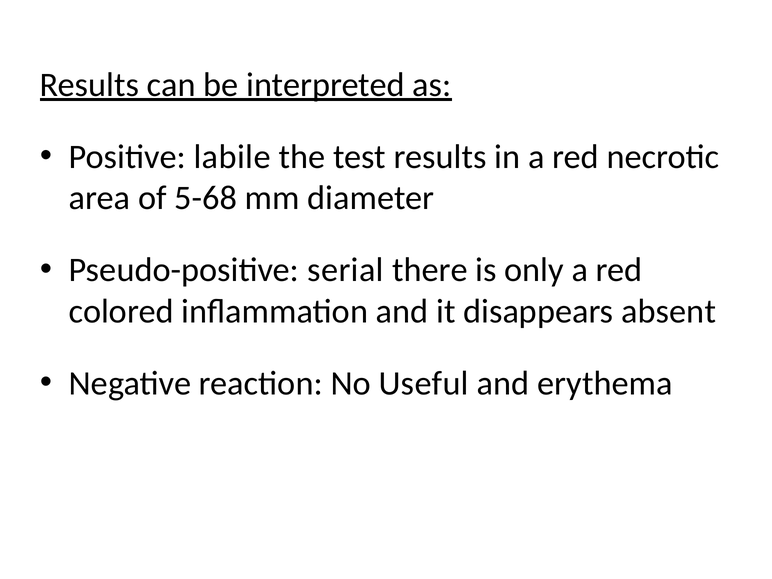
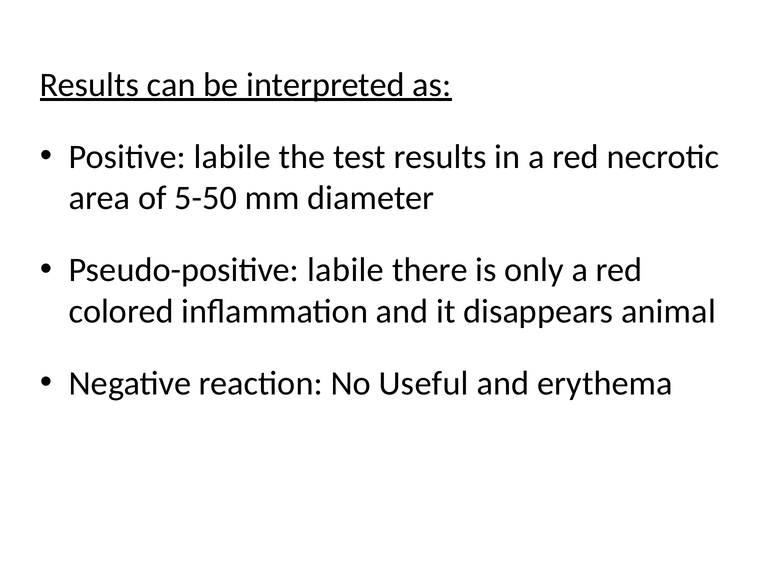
5-68: 5-68 -> 5-50 (206, 198)
Pseudo-positive serial: serial -> labile (346, 270)
absent: absent -> animal (669, 311)
